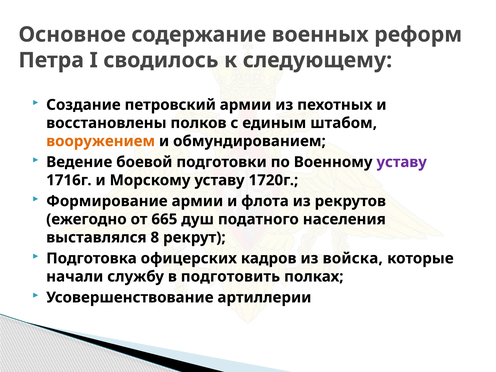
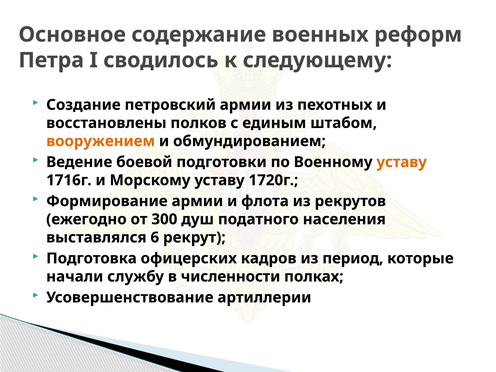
уставу colour: purple -> orange (402, 162)
665: 665 -> 300 (164, 219)
8: 8 -> 6 (155, 237)
войска: войска -> период (353, 258)
подготовить: подготовить -> численности (231, 277)
